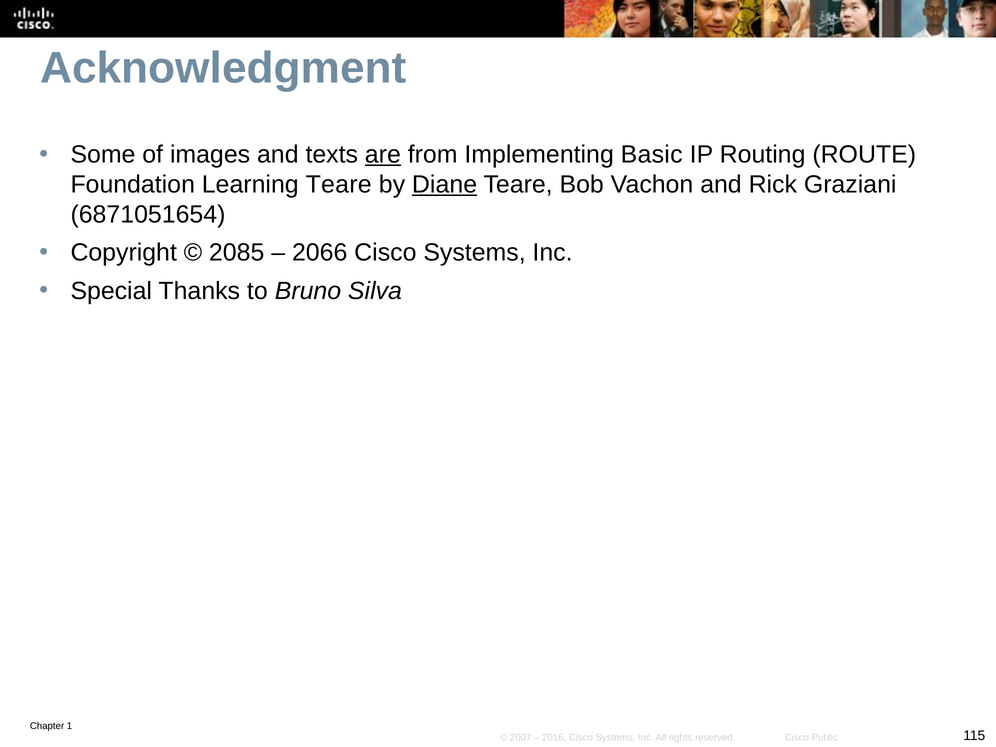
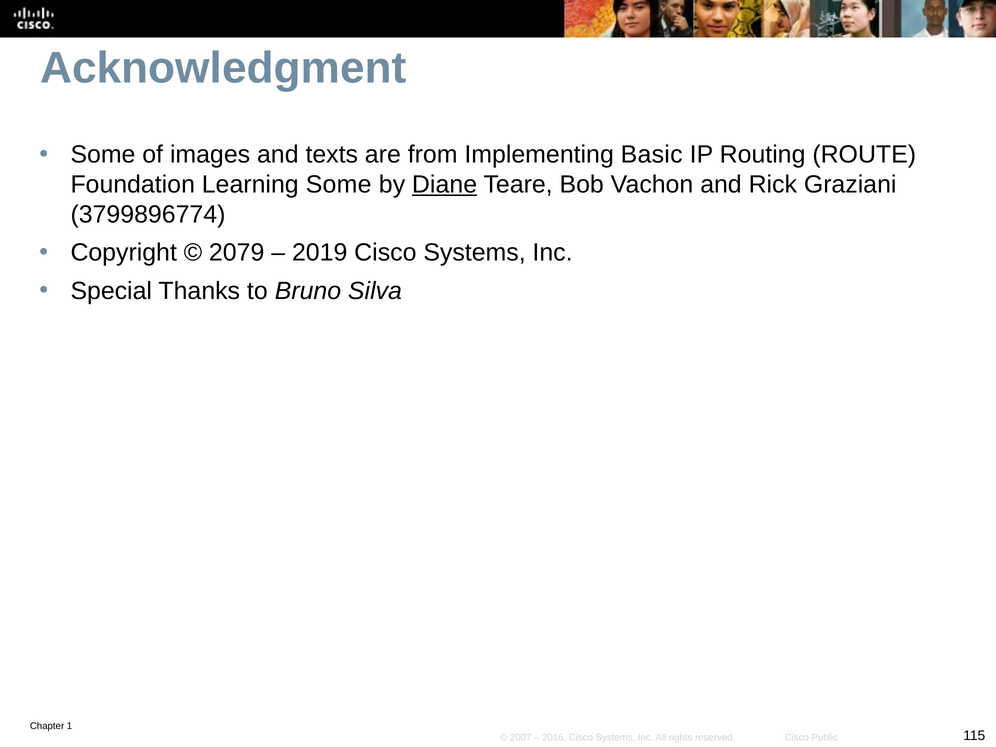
are underline: present -> none (383, 155)
Learning Teare: Teare -> Some (339, 185)
6871051654: 6871051654 -> 3799896774 (148, 215)
2085: 2085 -> 2079 (237, 253)
2066: 2066 -> 2019 (320, 253)
